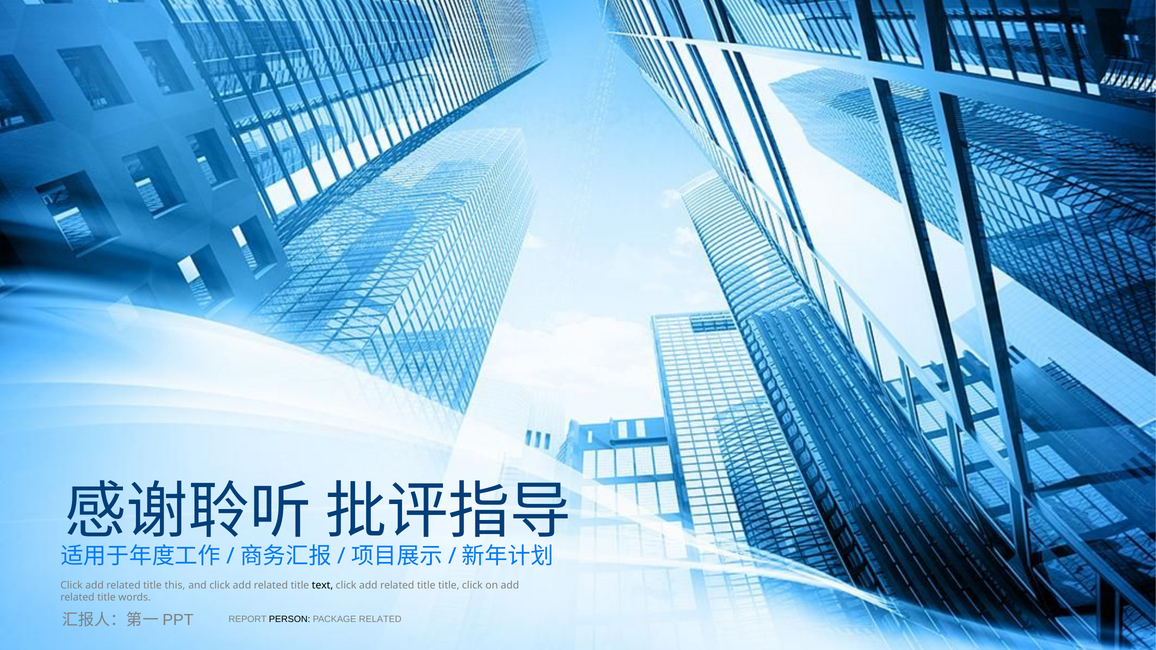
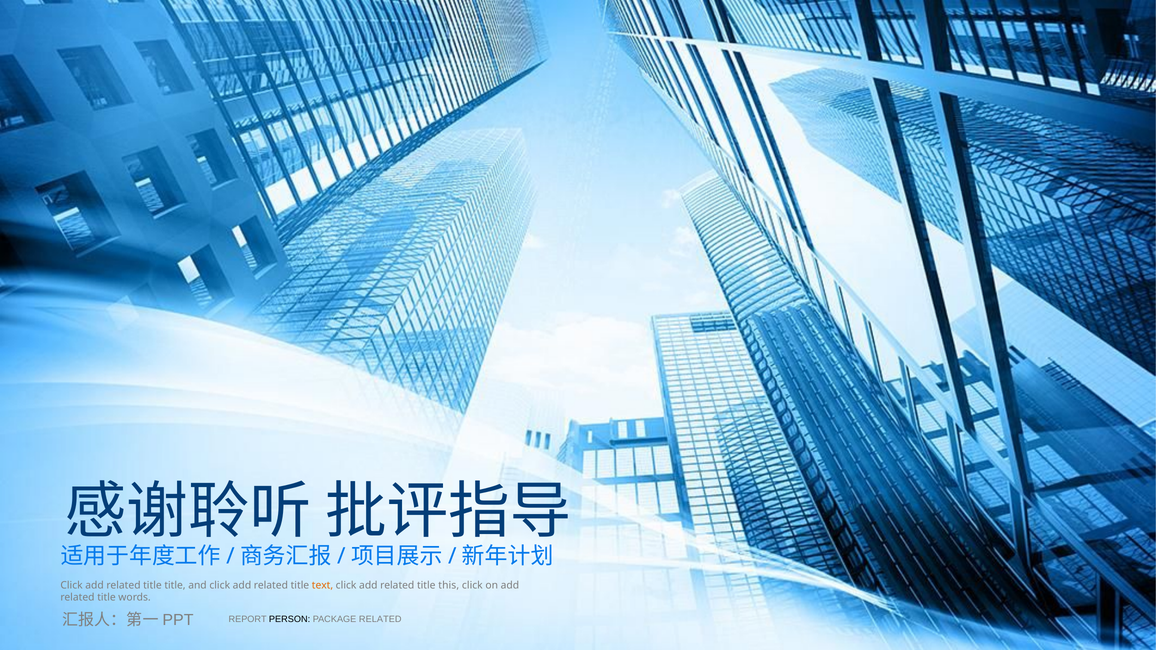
title this: this -> title (175, 585)
text colour: black -> orange (323, 585)
title title: title -> this (449, 585)
